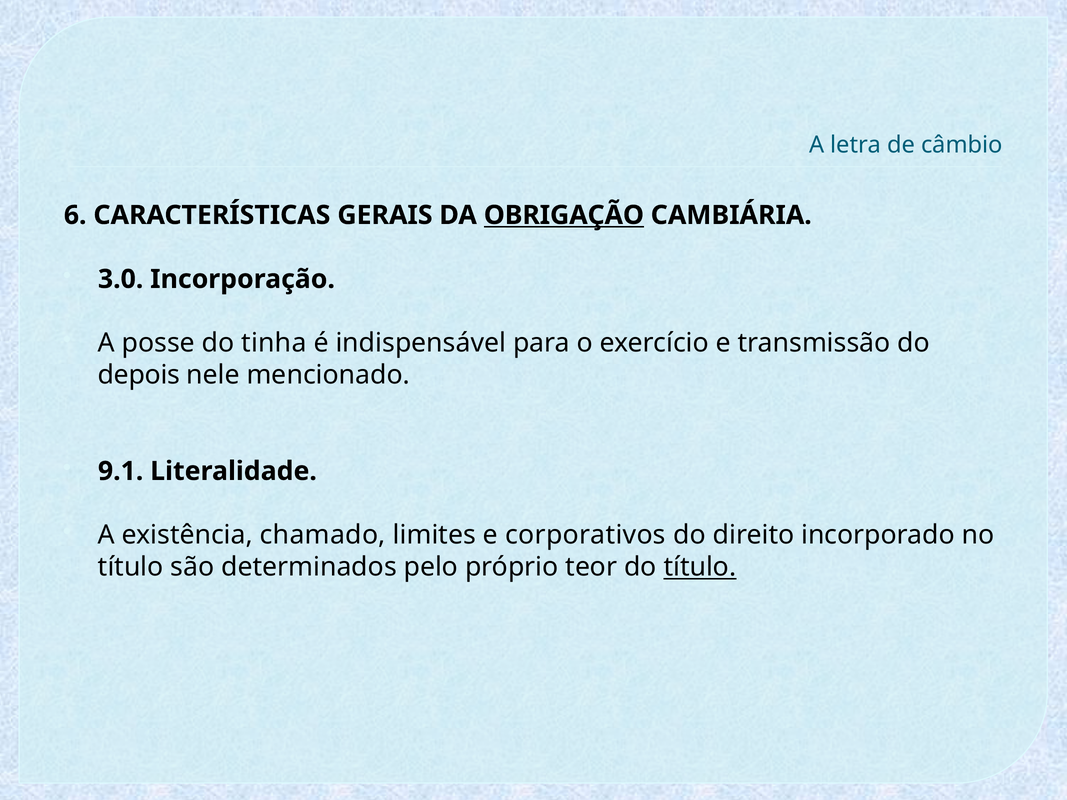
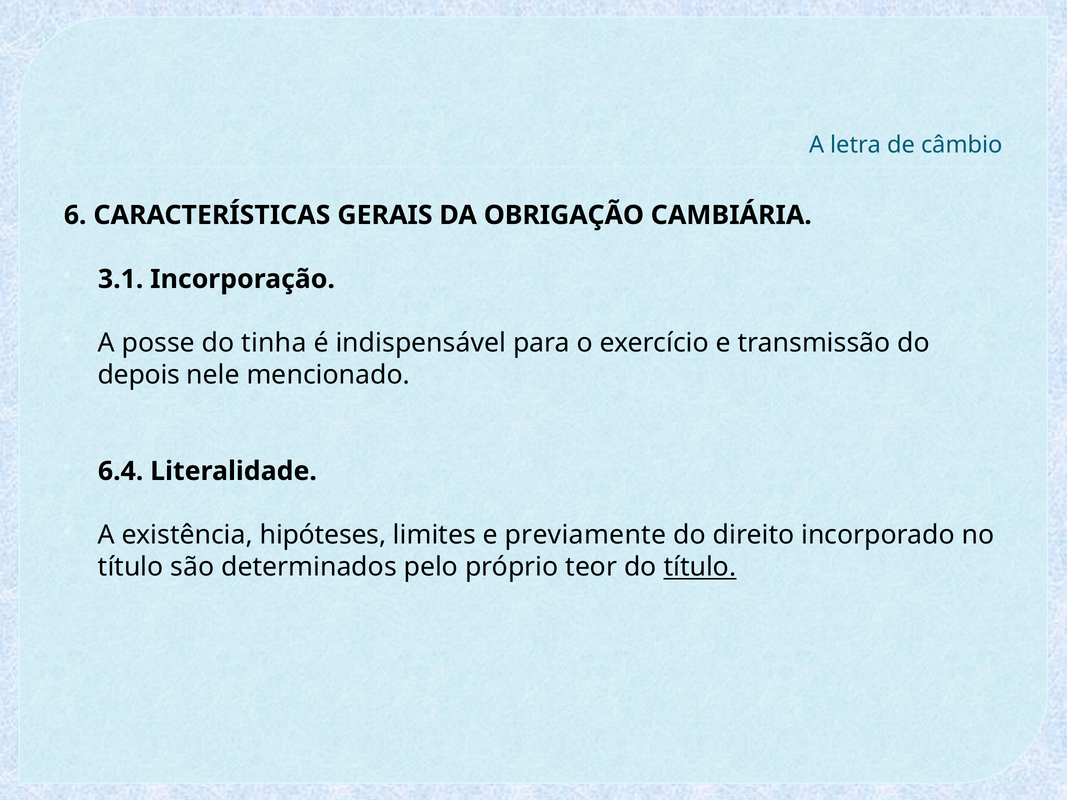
OBRIGAÇÃO underline: present -> none (564, 215)
3.0: 3.0 -> 3.1 (121, 279)
9.1: 9.1 -> 6.4 (121, 471)
chamado: chamado -> hipóteses (323, 535)
corporativos: corporativos -> previamente (586, 535)
